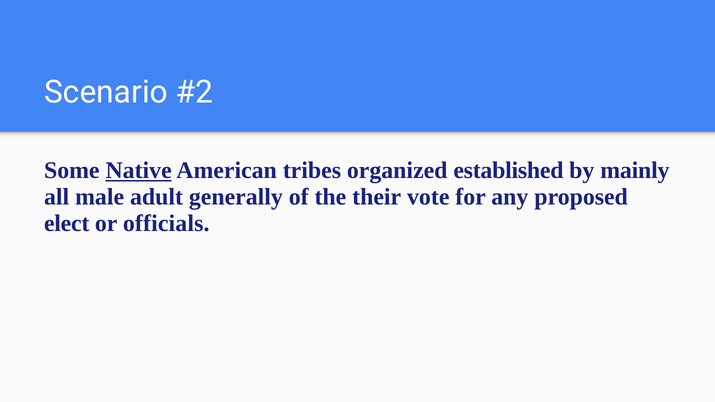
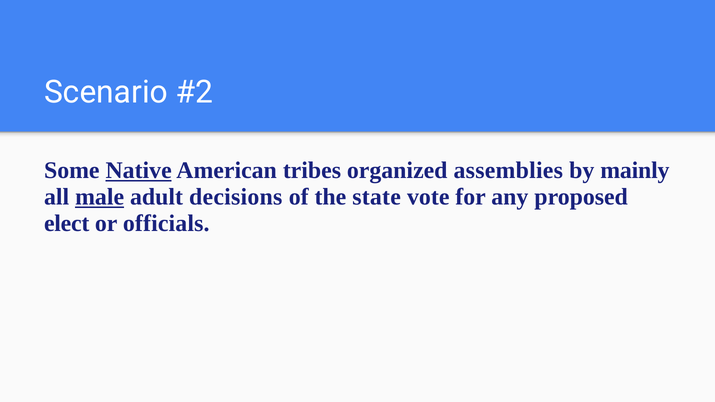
established: established -> assemblies (508, 171)
male underline: none -> present (100, 197)
generally: generally -> decisions (236, 197)
their: their -> state (377, 197)
